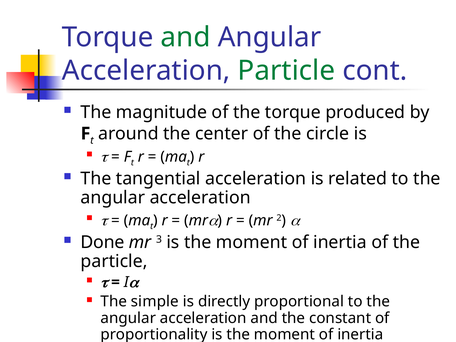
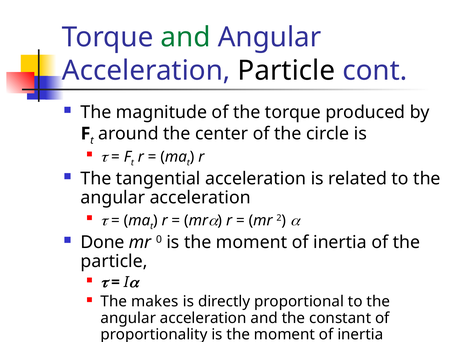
Particle colour: green -> black (286, 71)
3: 3 -> 0 (159, 239)
simple: simple -> makes (155, 302)
